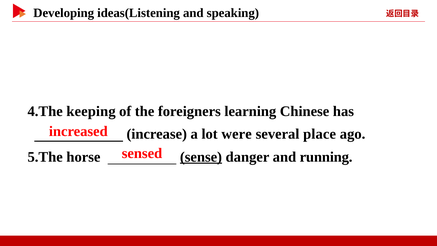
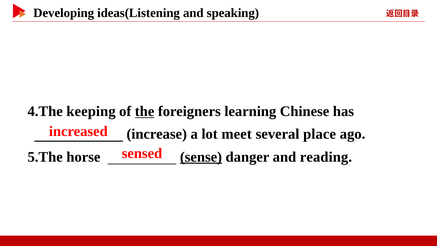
the underline: none -> present (145, 111)
were: were -> meet (237, 134)
running: running -> reading (326, 157)
